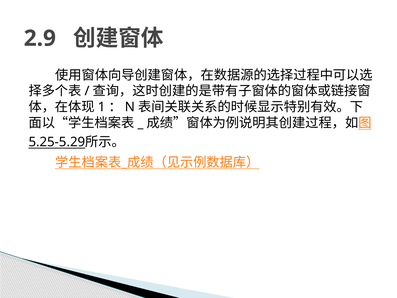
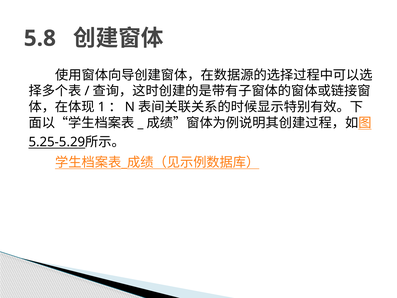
2.9: 2.9 -> 5.8 (40, 38)
